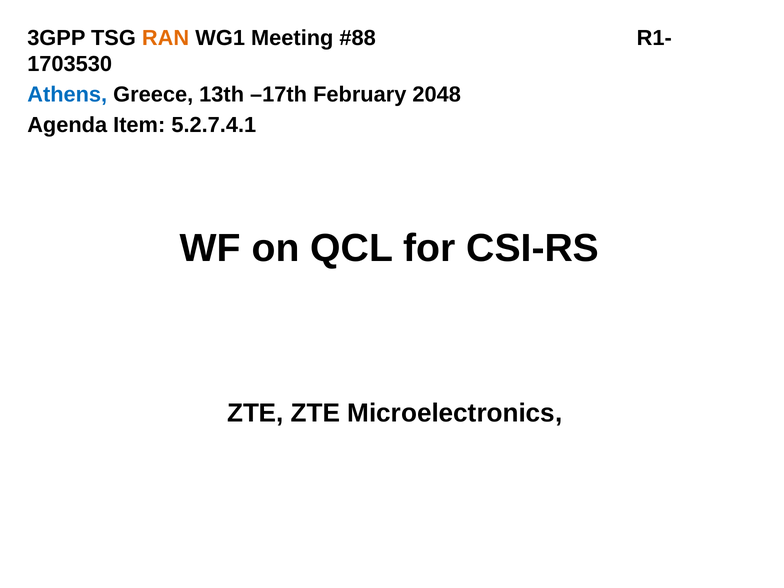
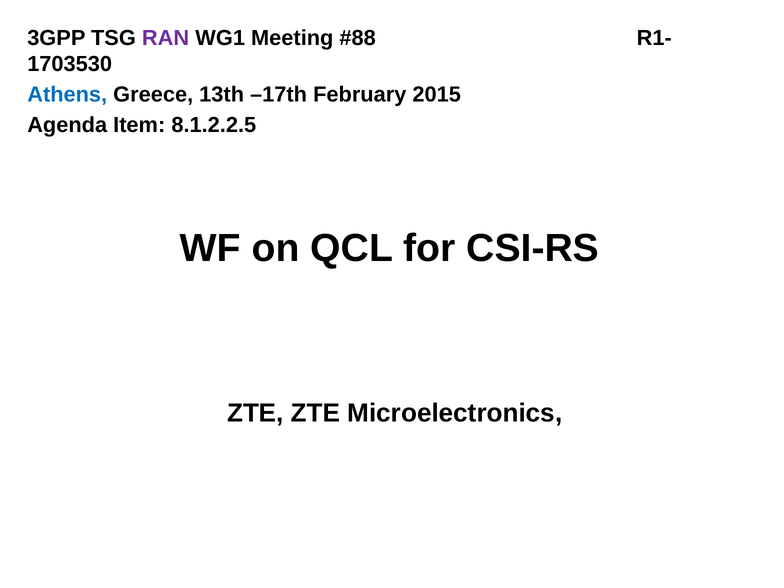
RAN colour: orange -> purple (166, 38)
2048: 2048 -> 2015 (437, 95)
5.2.7.4.1: 5.2.7.4.1 -> 8.1.2.2.5 (214, 125)
